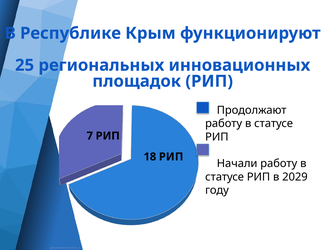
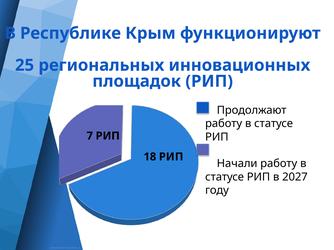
2029: 2029 -> 2027 (295, 177)
